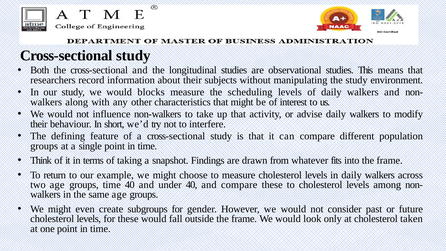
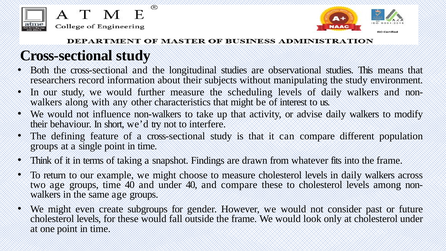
blocks: blocks -> further (151, 92)
cholesterol taken: taken -> under (412, 219)
